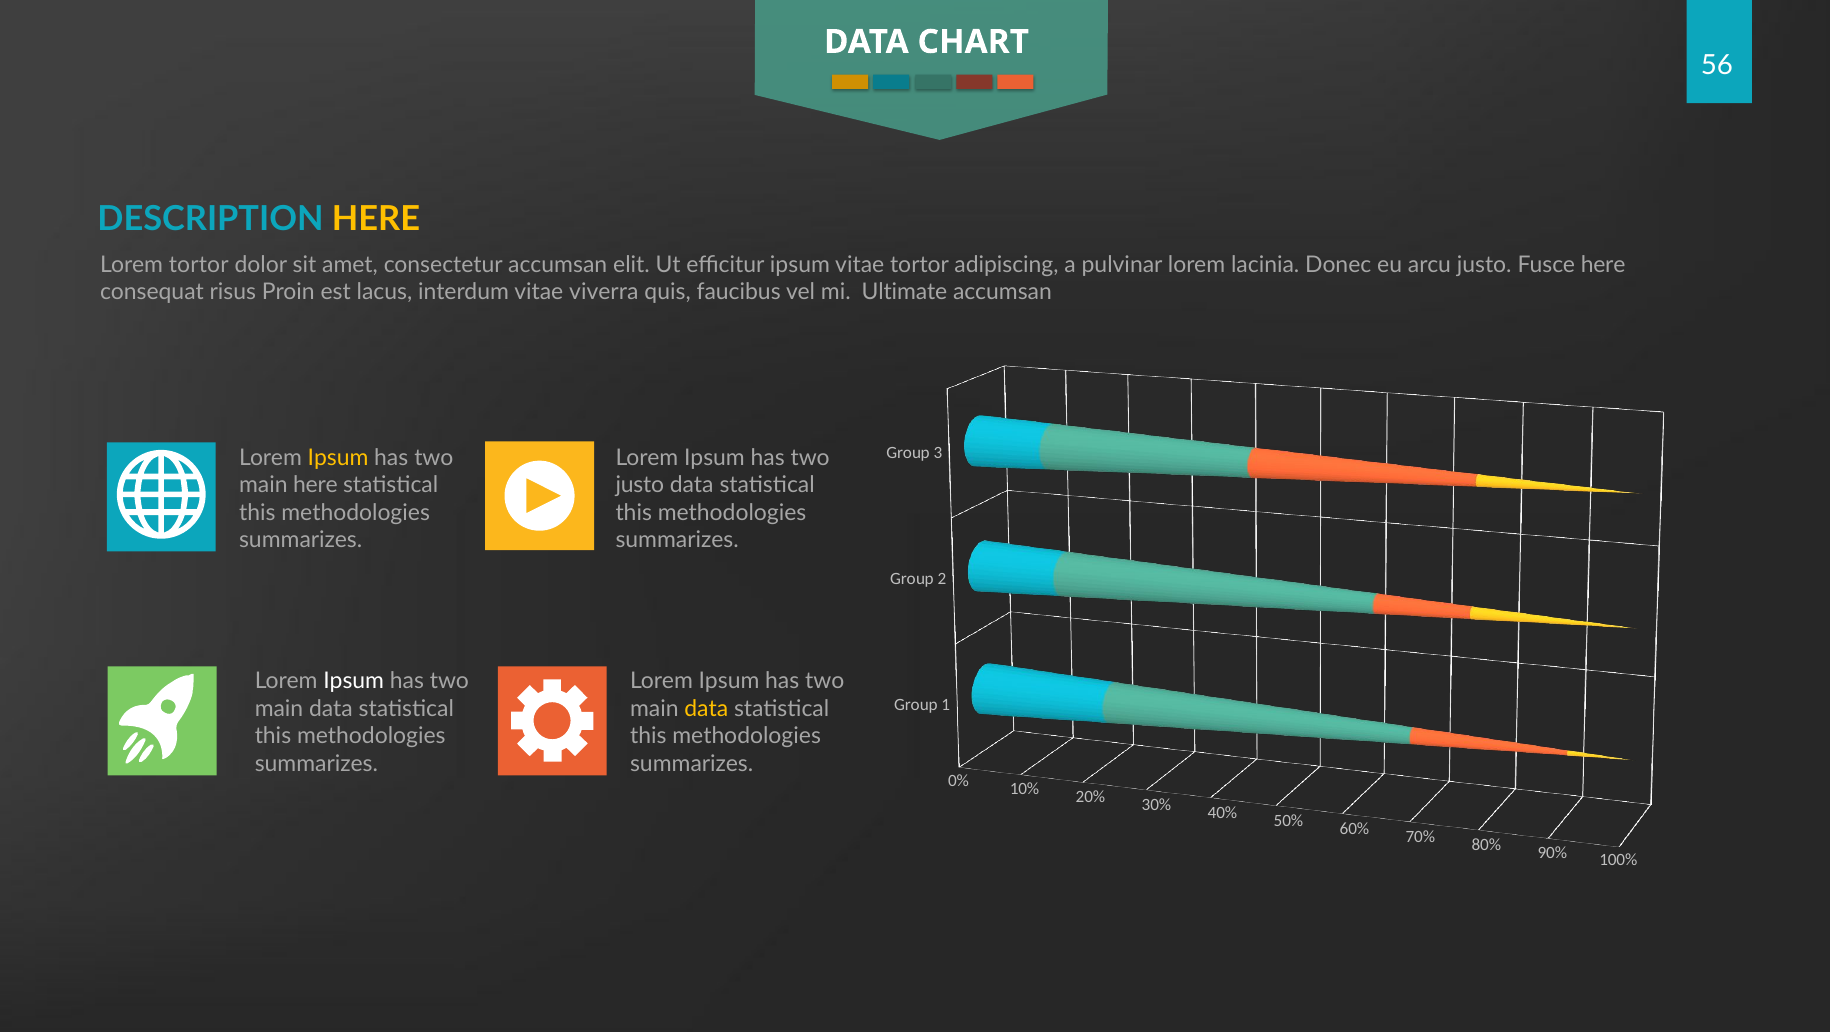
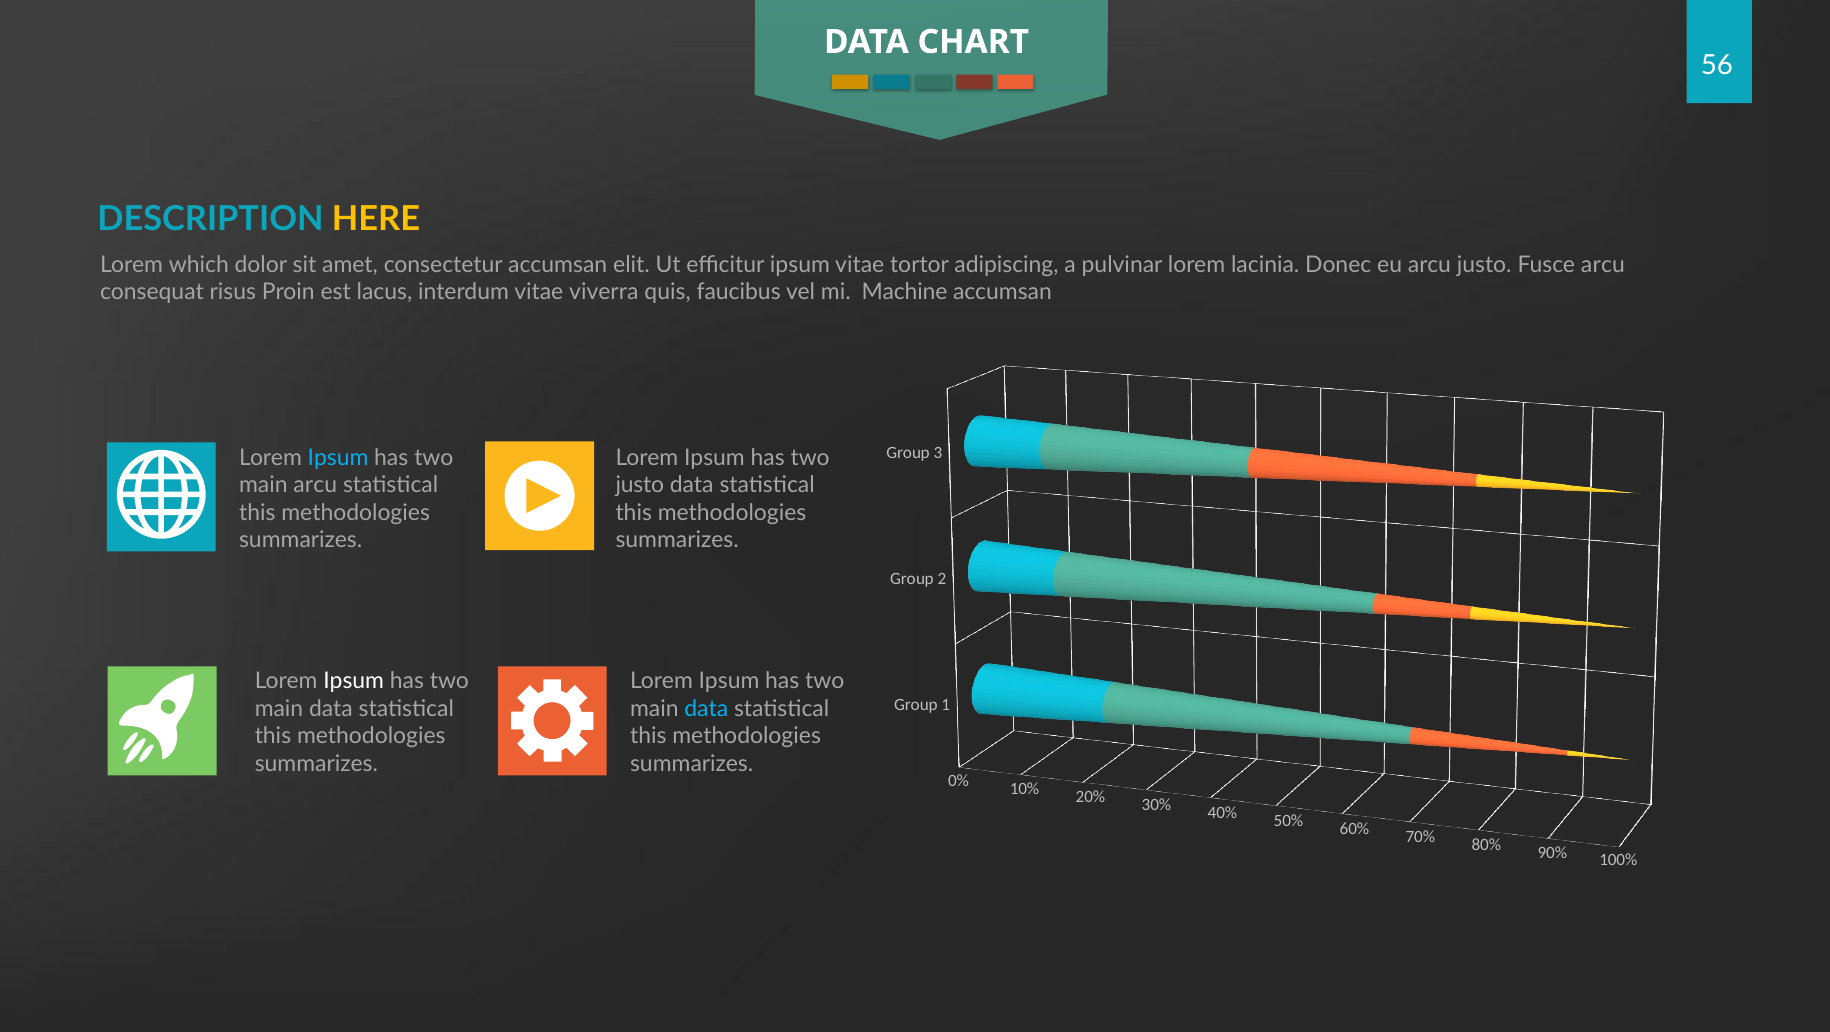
Lorem tortor: tortor -> which (199, 265)
Fusce here: here -> arcu (1603, 265)
Ultimate: Ultimate -> Machine (904, 292)
Ipsum colour: yellow -> light blue (338, 457)
main here: here -> arcu (315, 485)
data colour: yellow -> light blue (706, 709)
